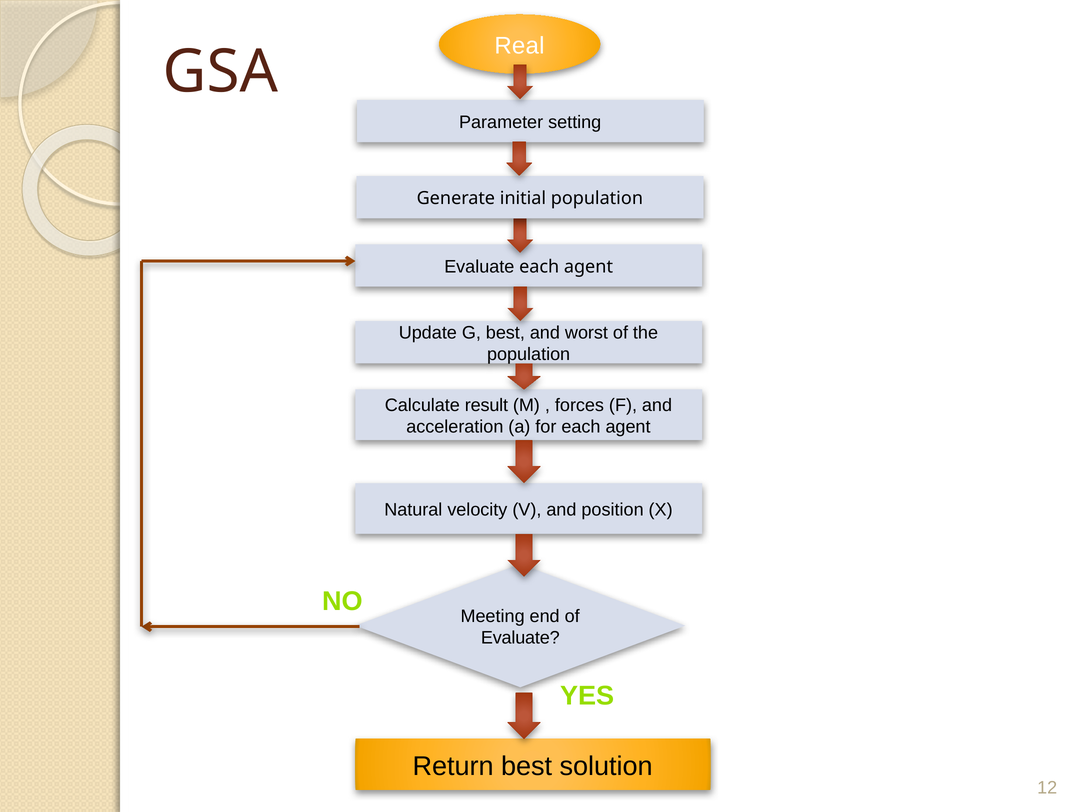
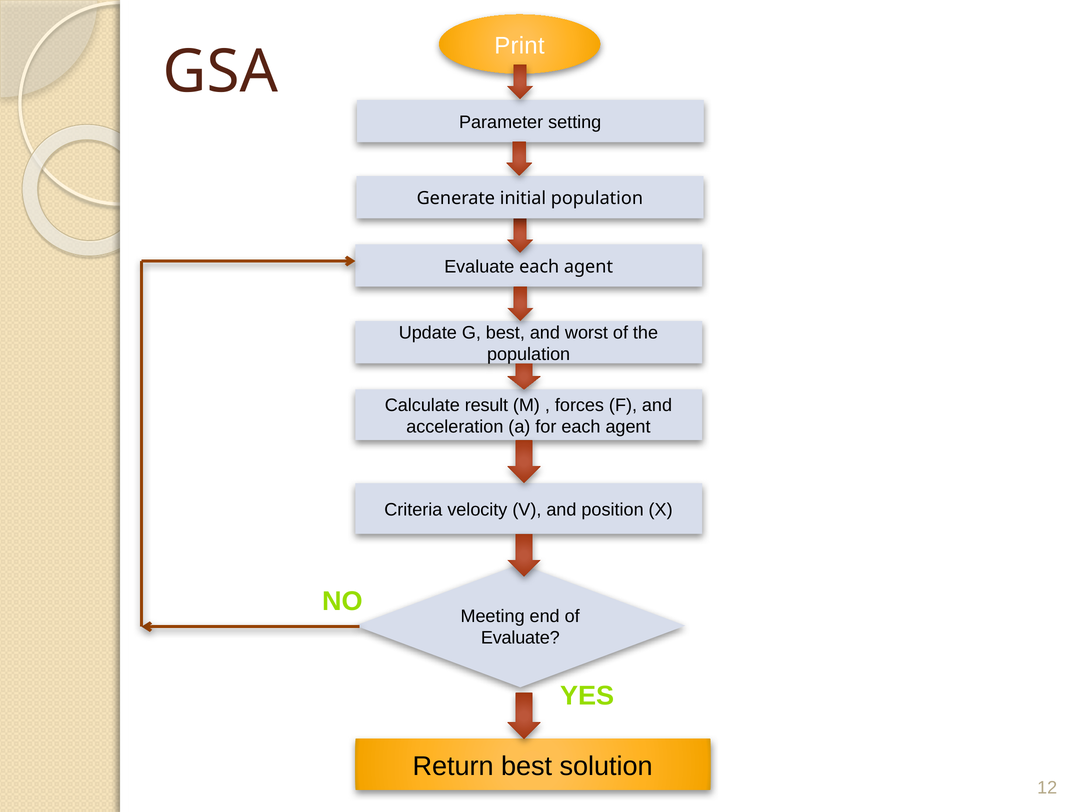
Real: Real -> Print (519, 46)
Natural: Natural -> Criteria (413, 510)
